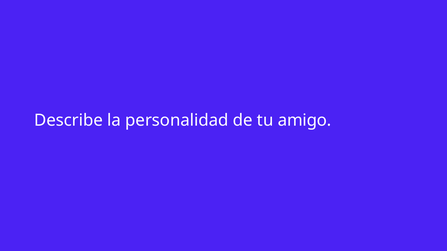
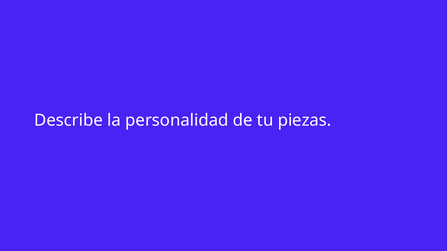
amigo: amigo -> piezas (305, 120)
